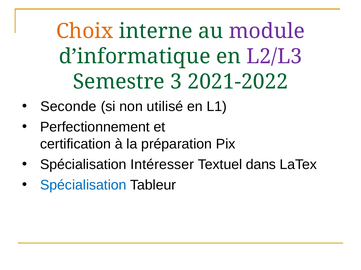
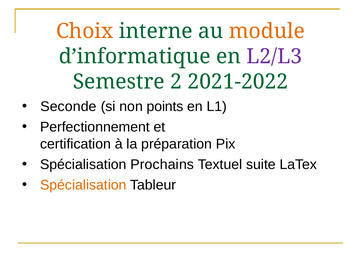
module colour: purple -> orange (267, 31)
3: 3 -> 2 (176, 82)
utilisé: utilisé -> points (165, 107)
Intéresser: Intéresser -> Prochains (162, 165)
dans: dans -> suite (261, 165)
Spécialisation colour: blue -> orange (83, 186)
